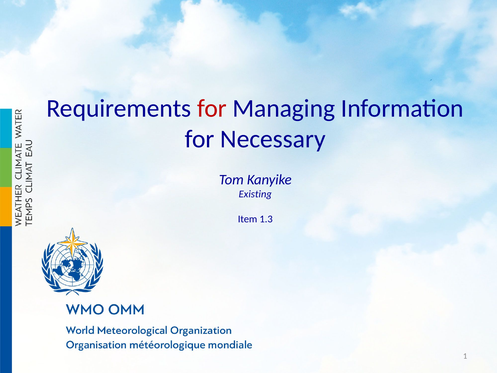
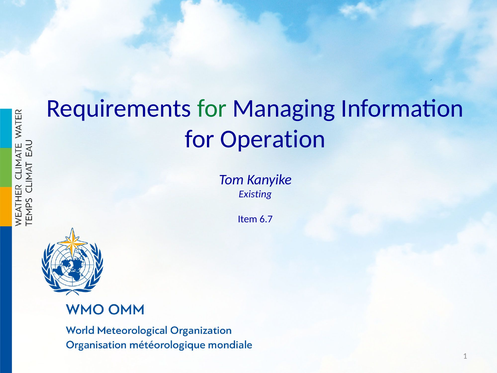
for colour: red -> green (212, 108)
Necessary: Necessary -> Operation (273, 139)
1.3: 1.3 -> 6.7 (266, 219)
